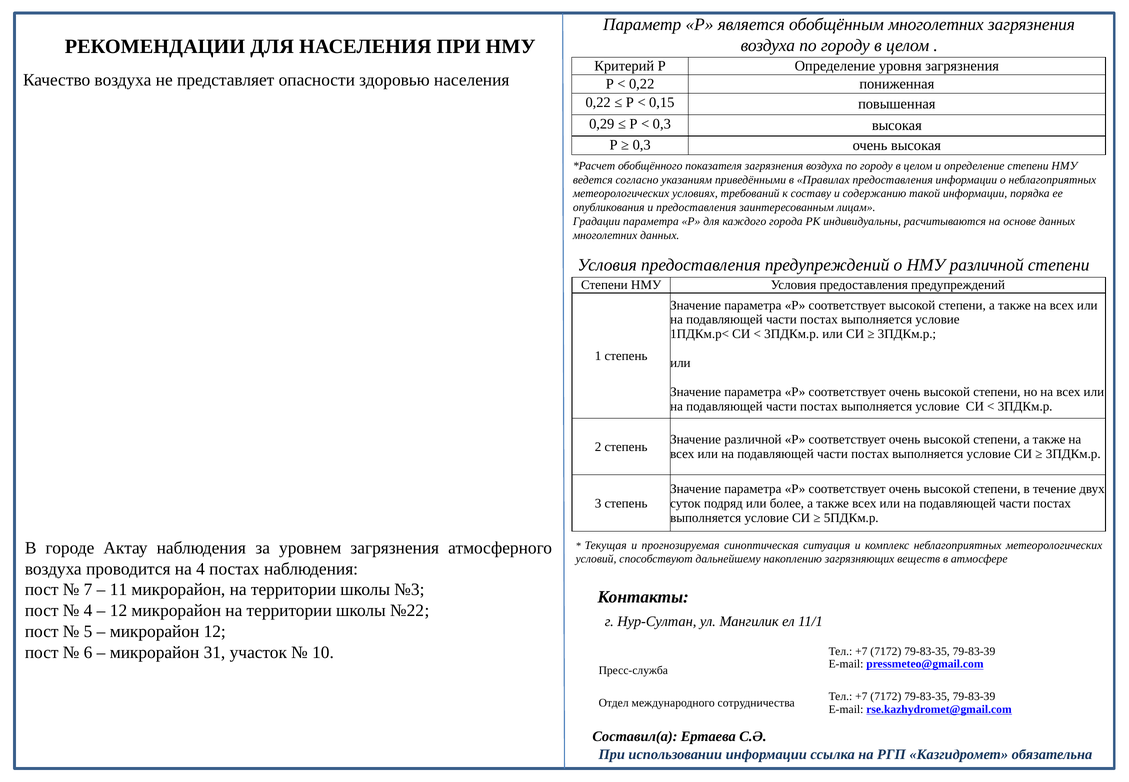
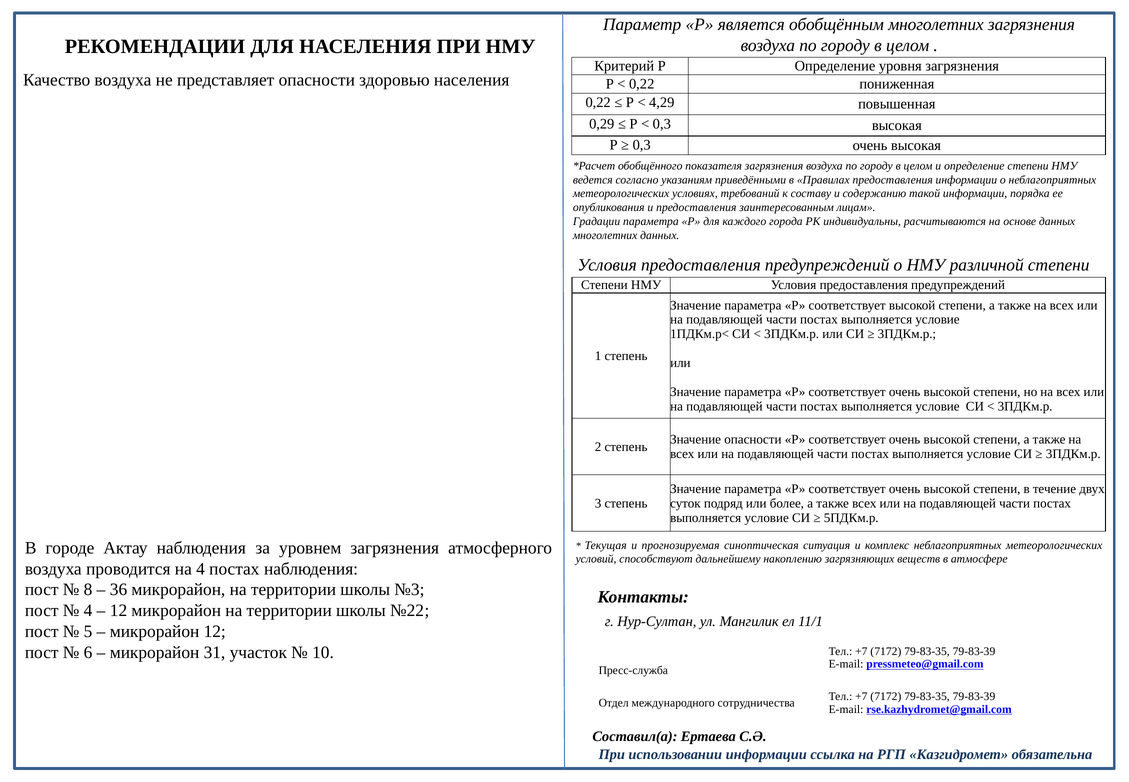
0,15: 0,15 -> 4,29 (662, 102)
Значение различной: различной -> опасности (753, 439)
7: 7 -> 8 (88, 589)
11: 11 -> 36 (119, 589)
